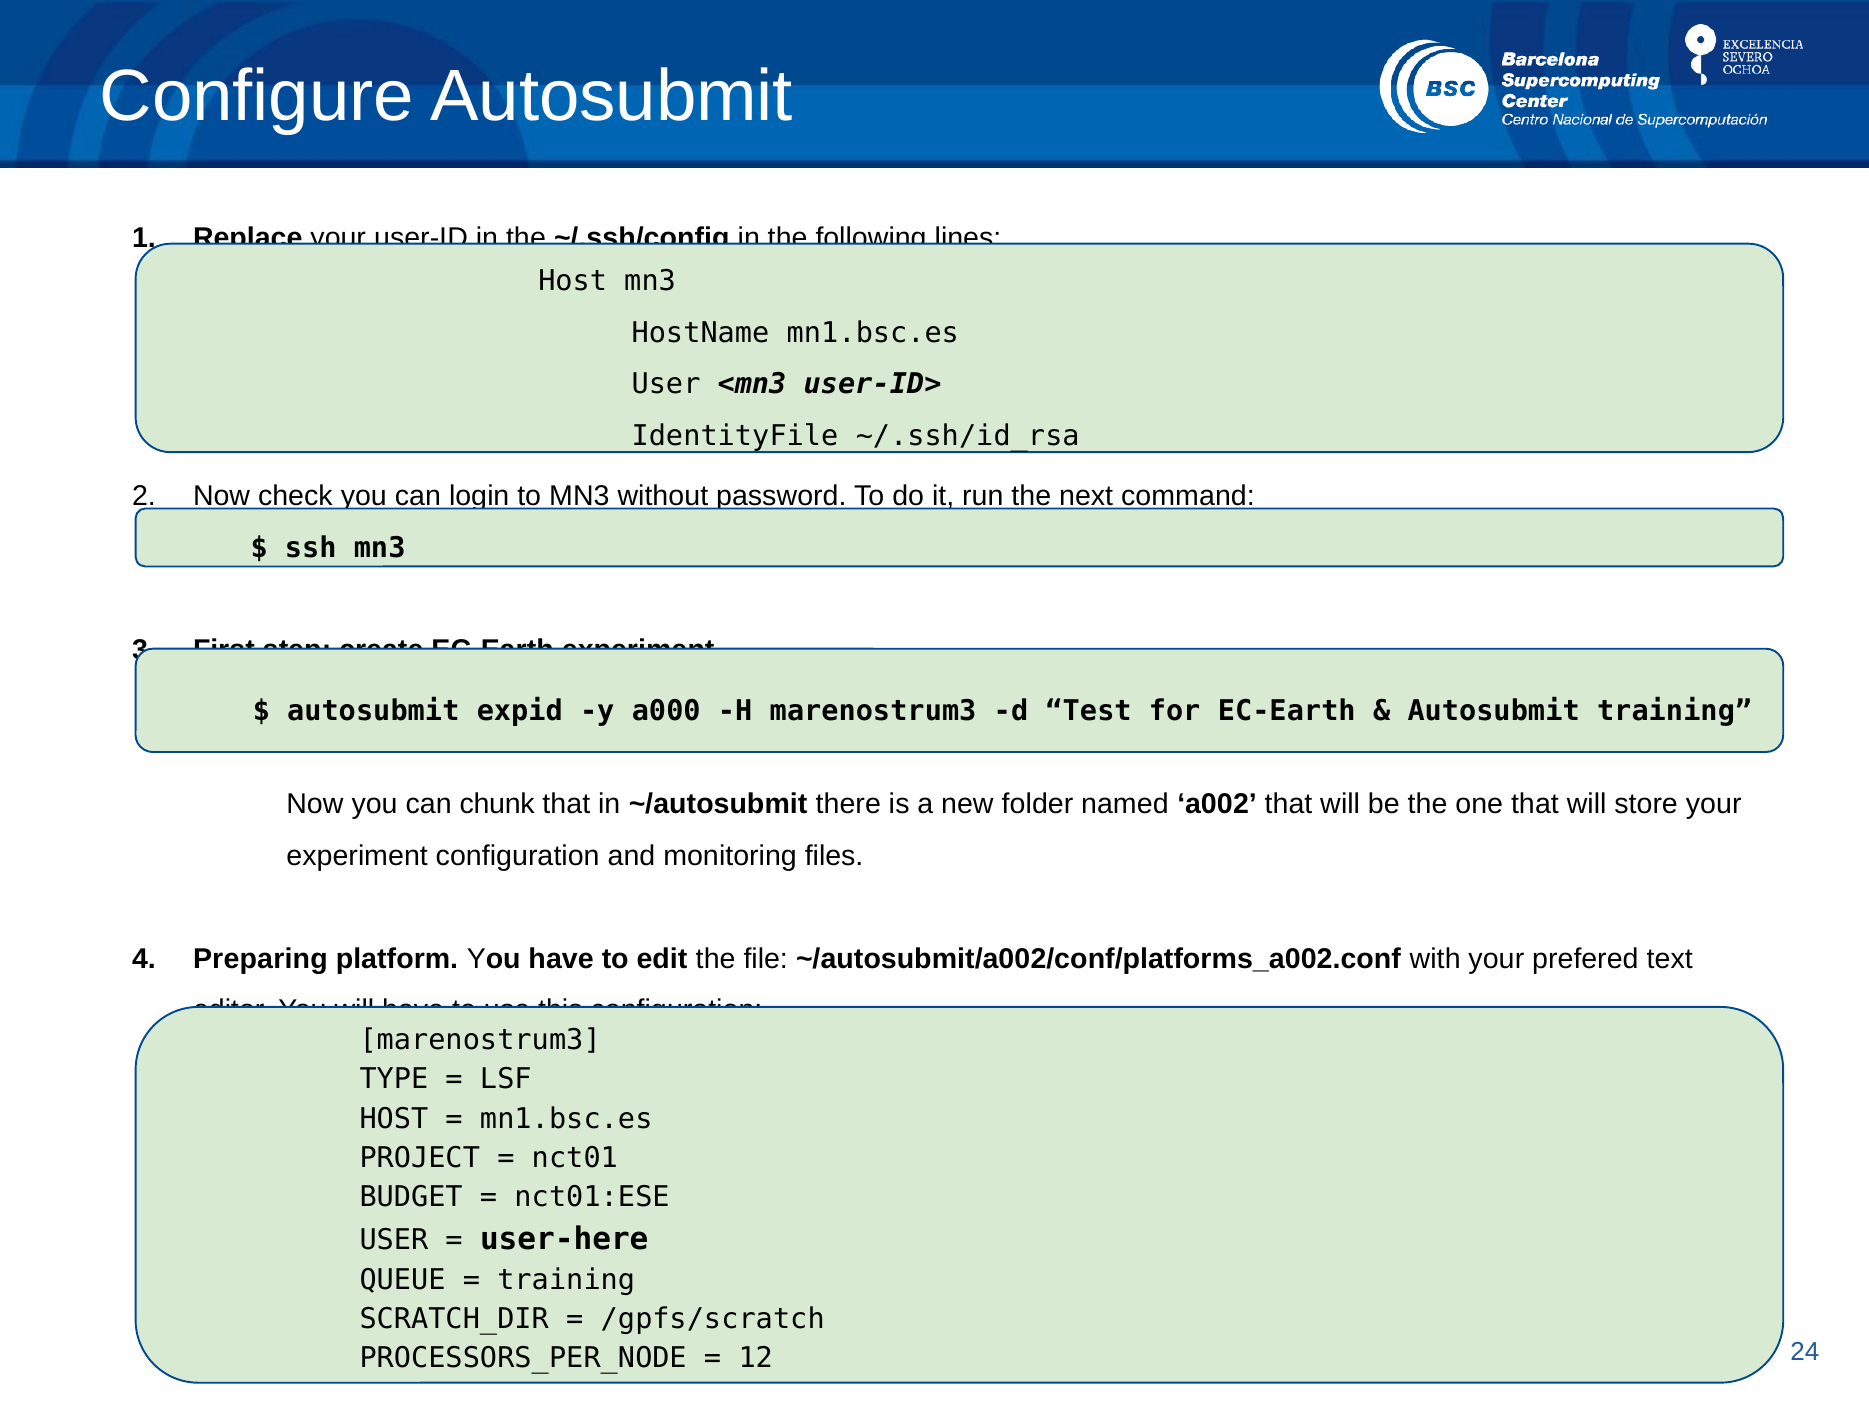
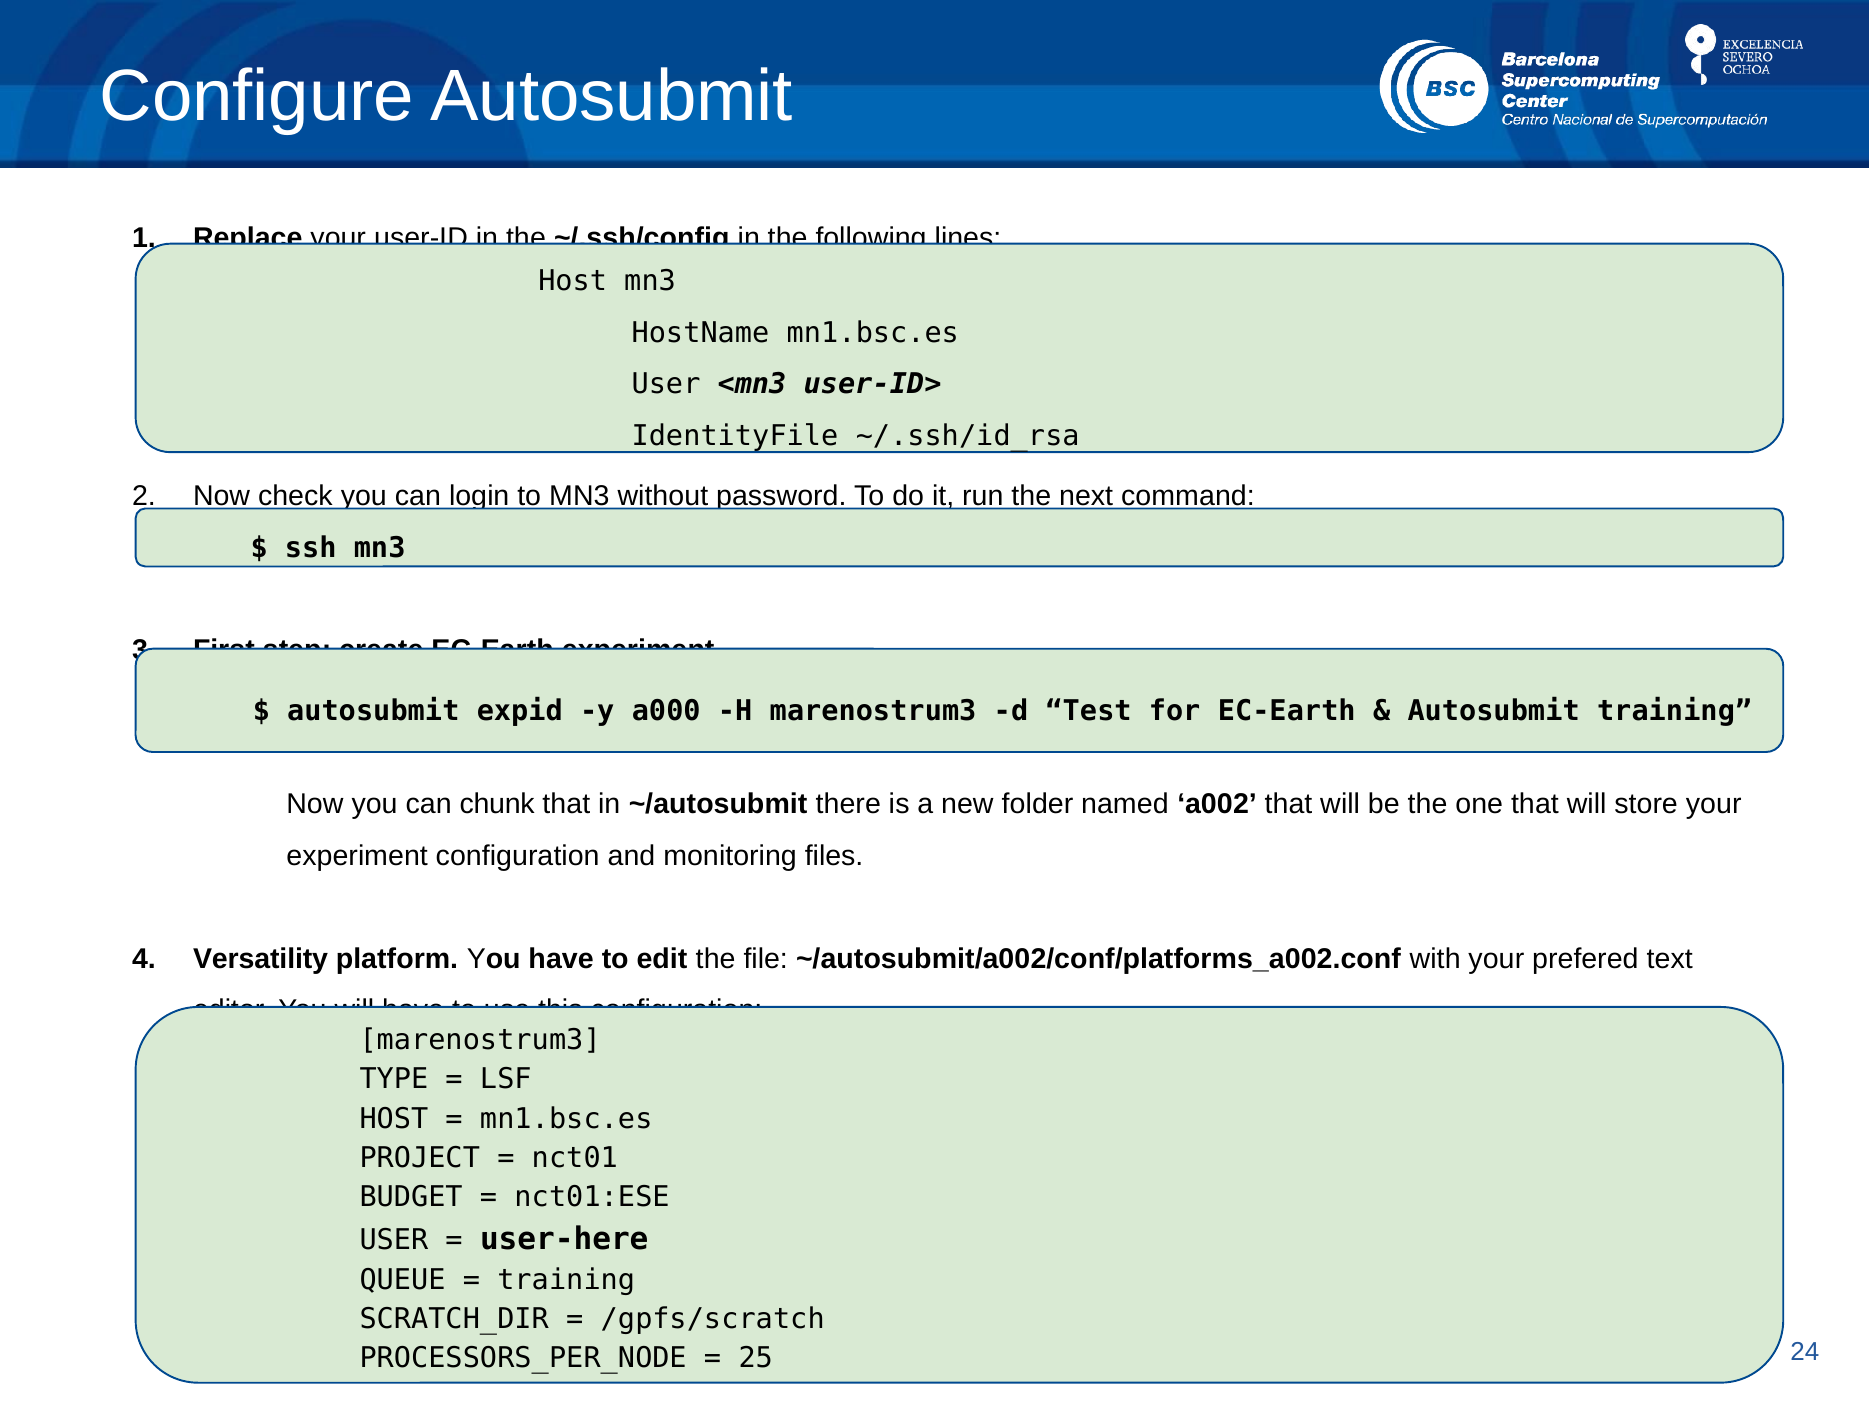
Preparing: Preparing -> Versatility (261, 959)
12: 12 -> 25 (756, 1358)
